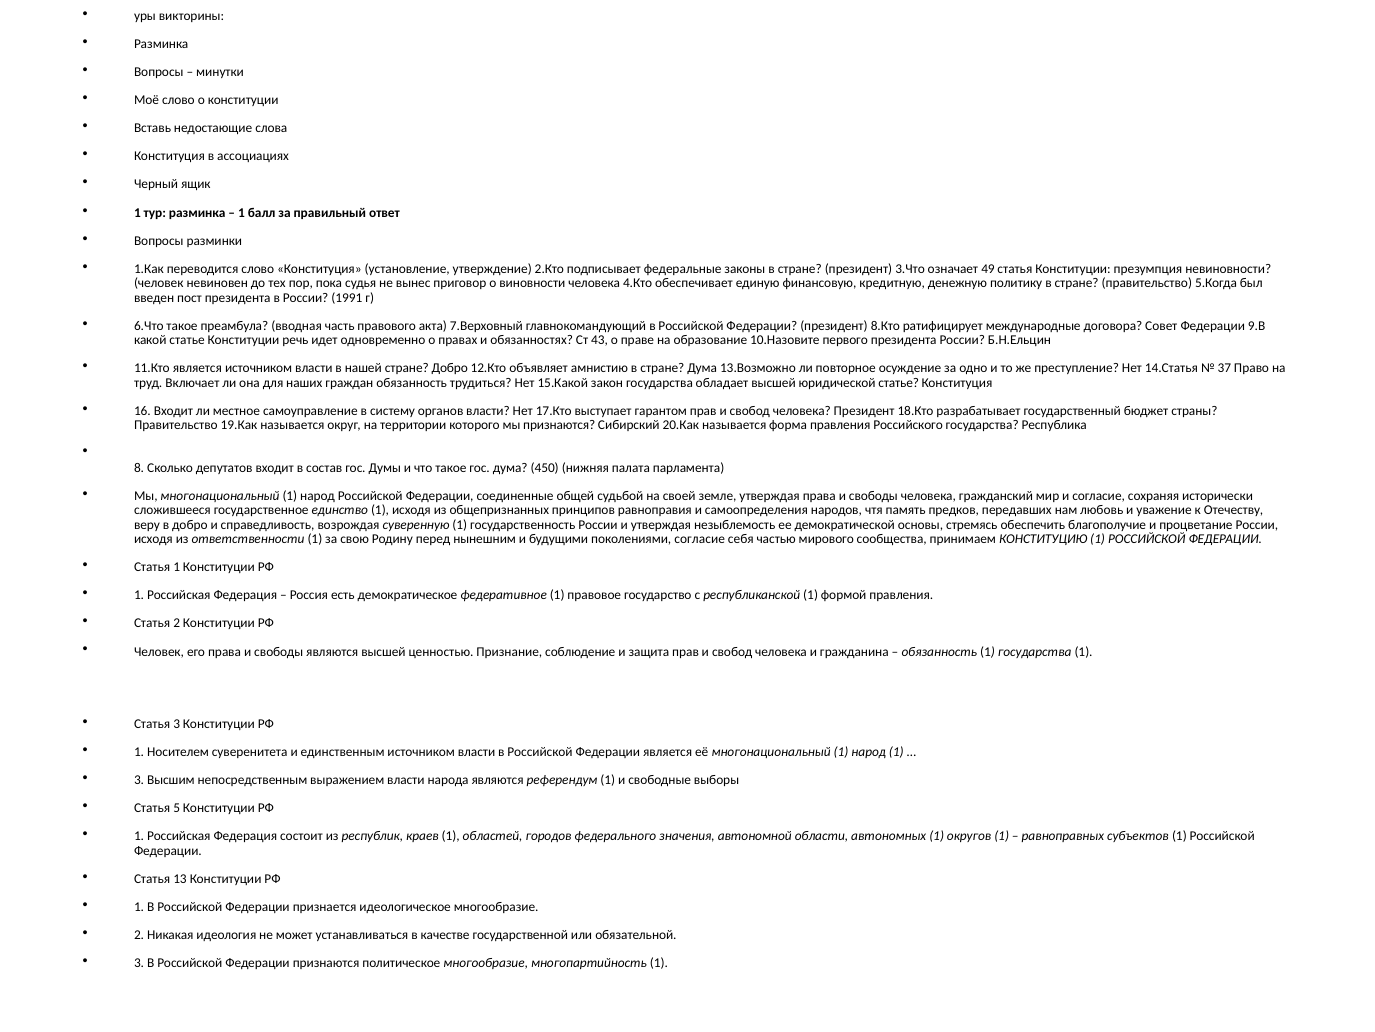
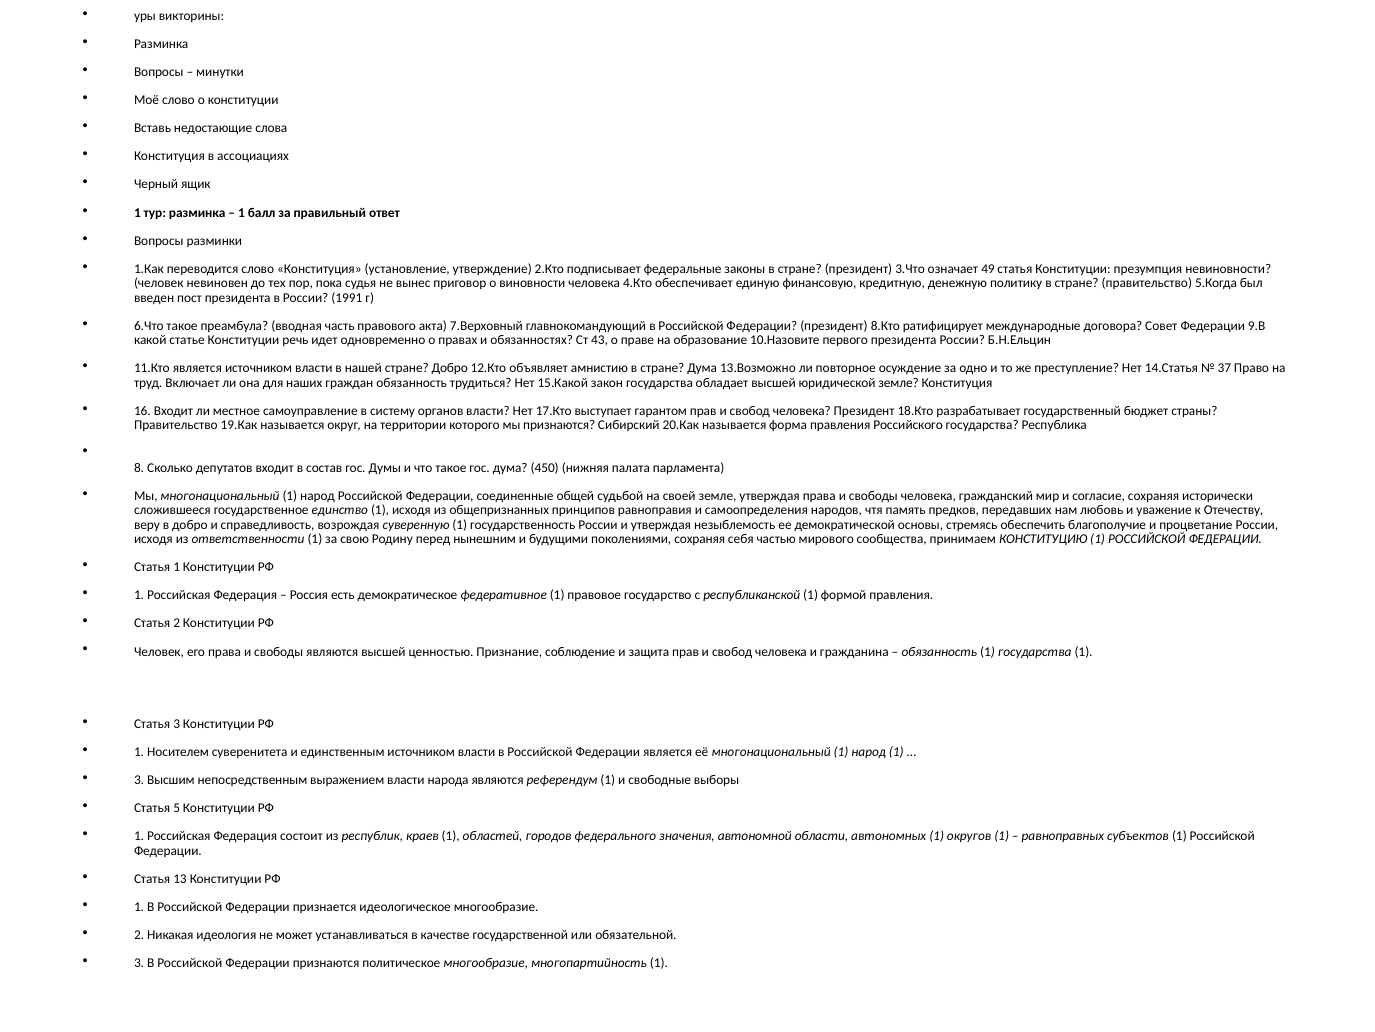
юридической статье: статье -> земле (899, 382)
поколениями согласие: согласие -> сохраняя (700, 539)
